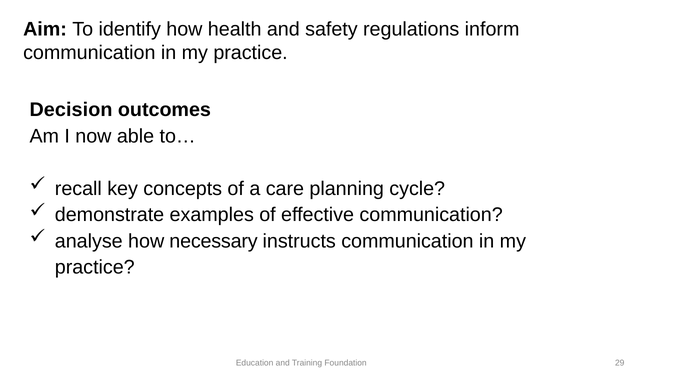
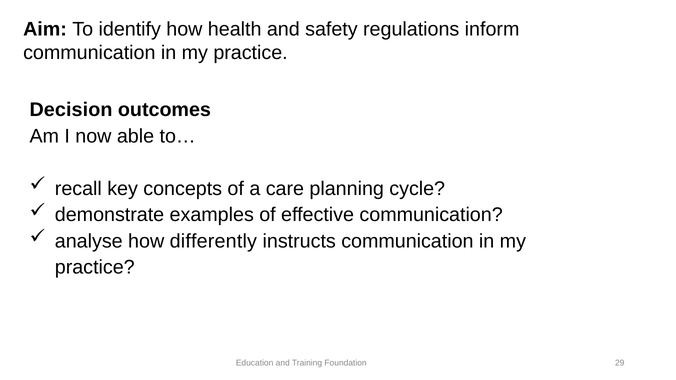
necessary: necessary -> differently (213, 241)
